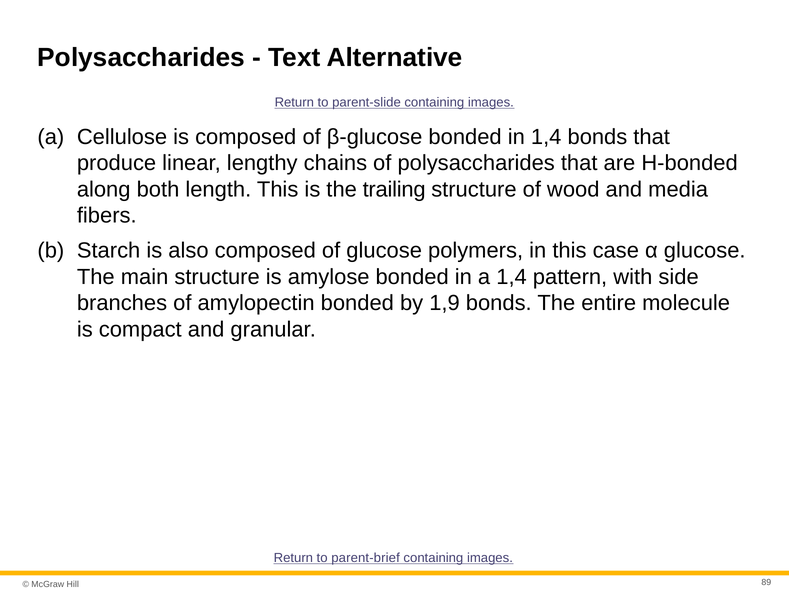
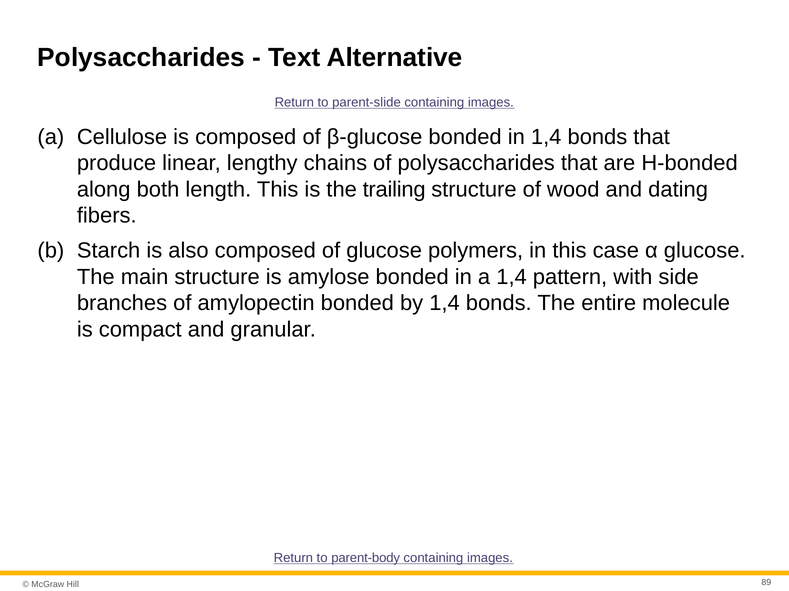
media: media -> dating (678, 190)
by 1,9: 1,9 -> 1,4 (445, 304)
parent-brief: parent-brief -> parent-body (366, 559)
